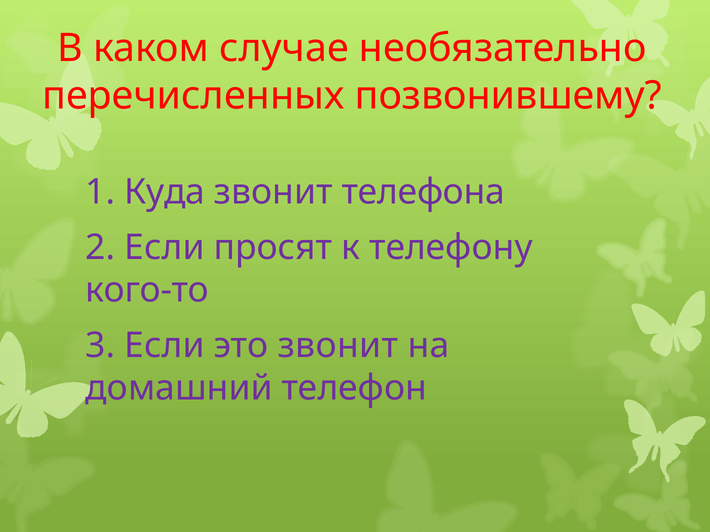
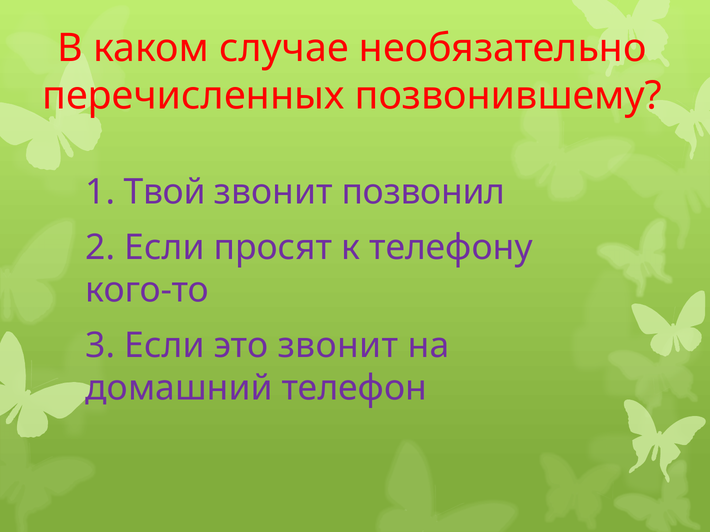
Куда: Куда -> Твой (165, 192)
телефона: телефона -> позвонил (423, 192)
